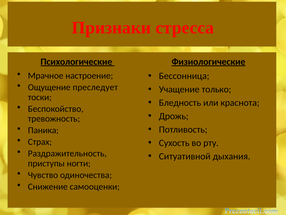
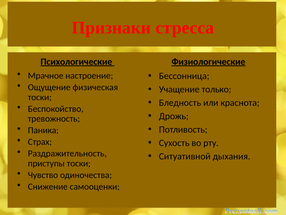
преследует: преследует -> физическая (95, 87)
приступы ногти: ногти -> тоски (79, 163)
